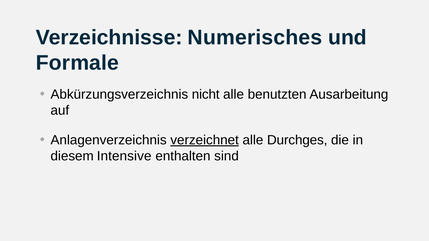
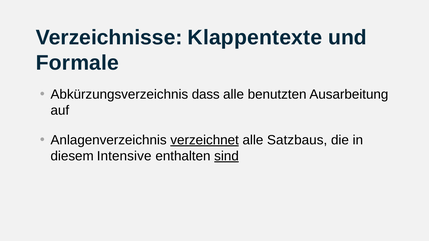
Numerisches: Numerisches -> Klappentexte (255, 37)
nicht: nicht -> dass (206, 95)
Durchges: Durchges -> Satzbaus (297, 140)
sind underline: none -> present (227, 156)
